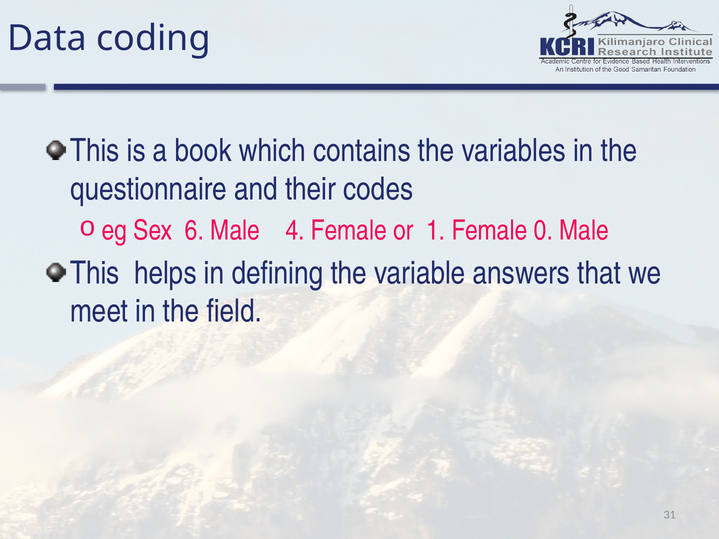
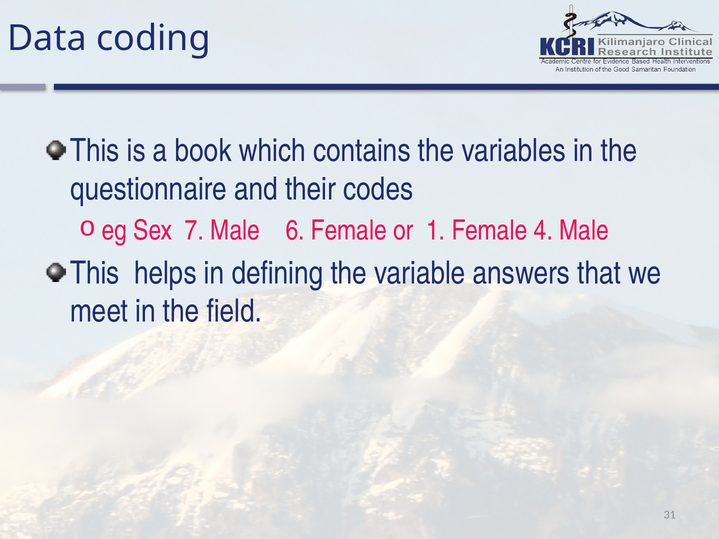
6: 6 -> 7 (195, 230)
4: 4 -> 6 (295, 230)
0: 0 -> 4 (543, 230)
